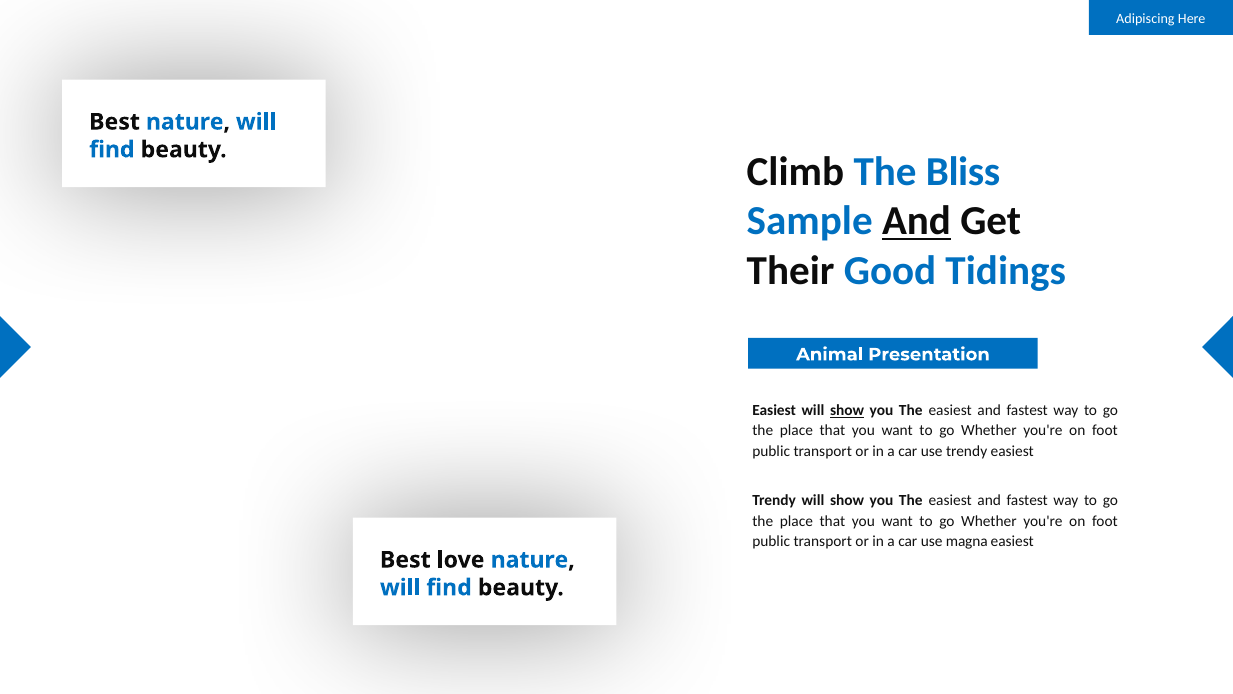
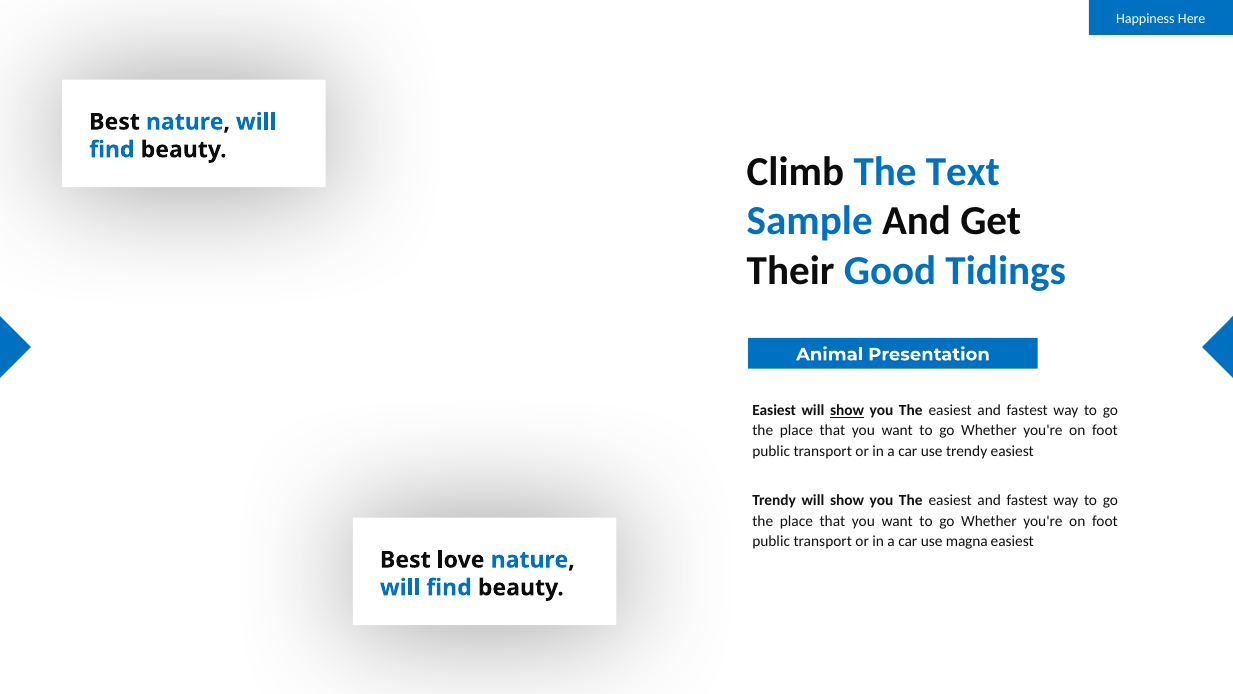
Adipiscing: Adipiscing -> Happiness (1145, 18)
Bliss: Bliss -> Text (963, 172)
And underline: present -> none (917, 221)
